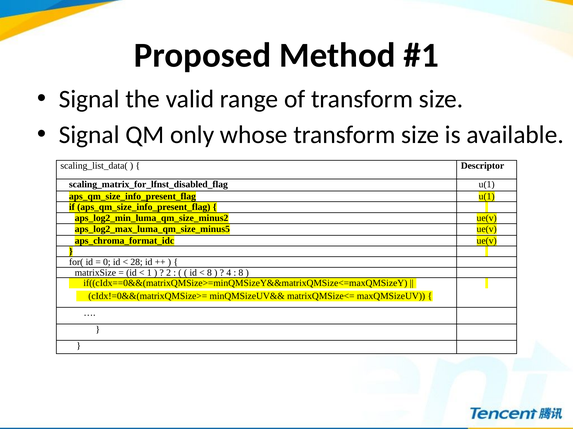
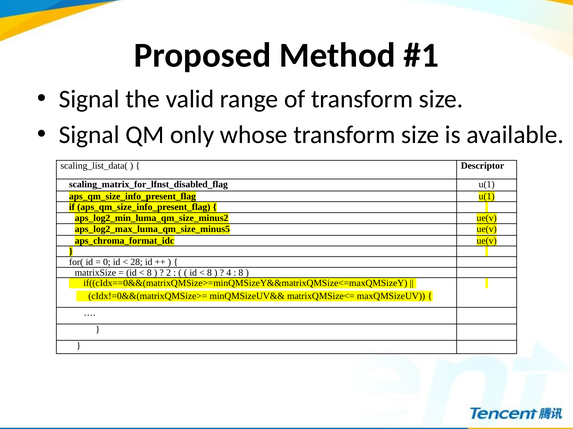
1: 1 -> 8 (149, 273)
